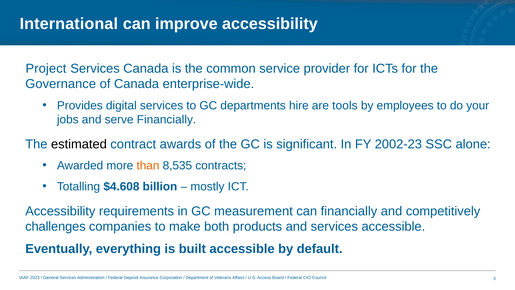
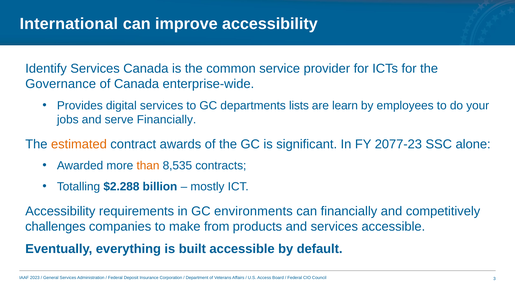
Project: Project -> Identify (46, 68)
hire: hire -> lists (299, 105)
tools: tools -> learn (345, 105)
estimated colour: black -> orange (79, 144)
2002-23: 2002-23 -> 2077-23 (398, 144)
$4.608: $4.608 -> $2.288 (121, 186)
measurement: measurement -> environments (253, 211)
both: both -> from (217, 226)
